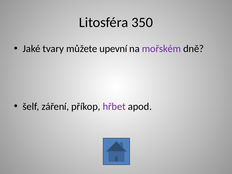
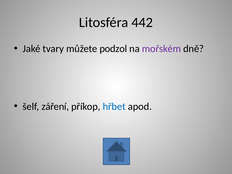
350: 350 -> 442 (142, 22)
upevní: upevní -> podzol (113, 49)
hřbet colour: purple -> blue (114, 106)
